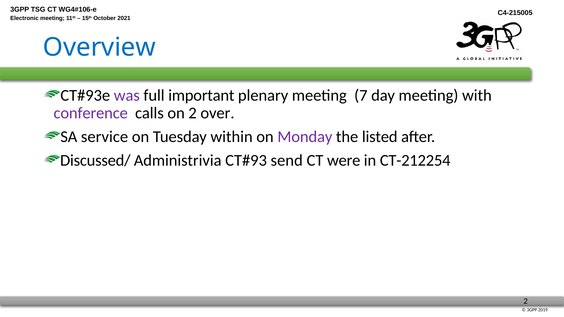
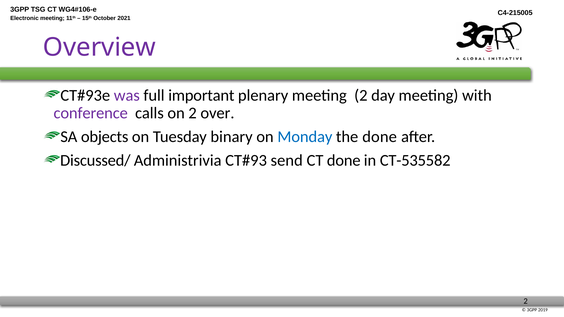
Overview colour: blue -> purple (99, 47)
meeting 7: 7 -> 2 (361, 95)
service: service -> objects (105, 137)
within: within -> binary (232, 137)
Monday colour: purple -> blue (305, 137)
the listed: listed -> done (380, 137)
CT were: were -> done (344, 160)
CT-212254: CT-212254 -> CT-535582 (415, 160)
